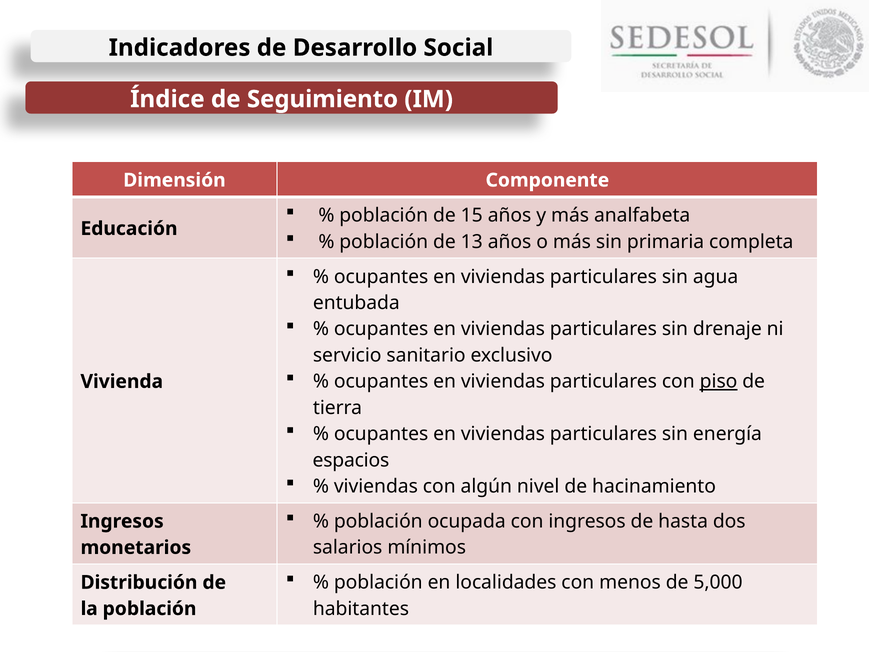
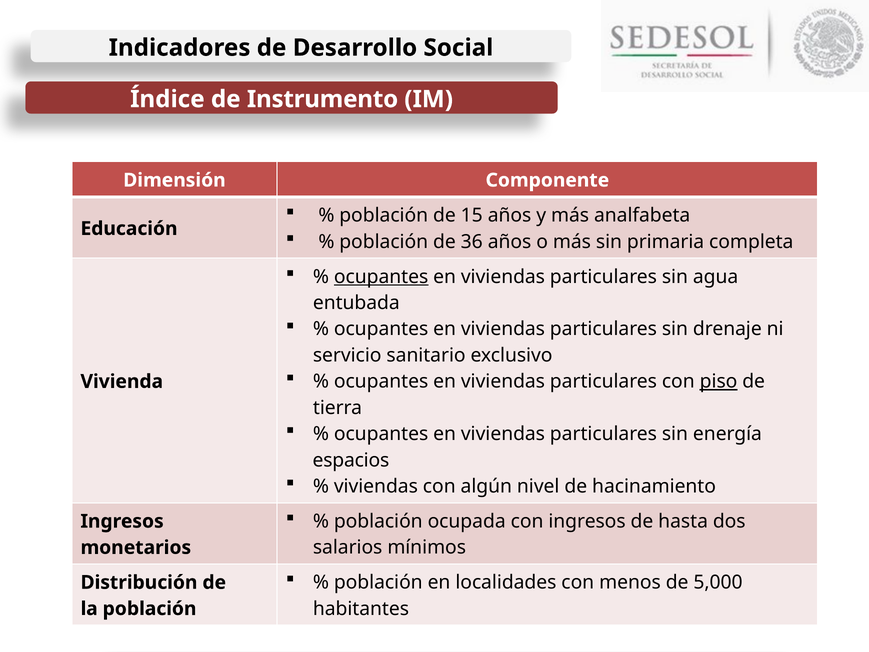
Seguimiento: Seguimiento -> Instrumento (323, 99)
13: 13 -> 36 (472, 242)
ocupantes underline: none -> present (381, 277)
